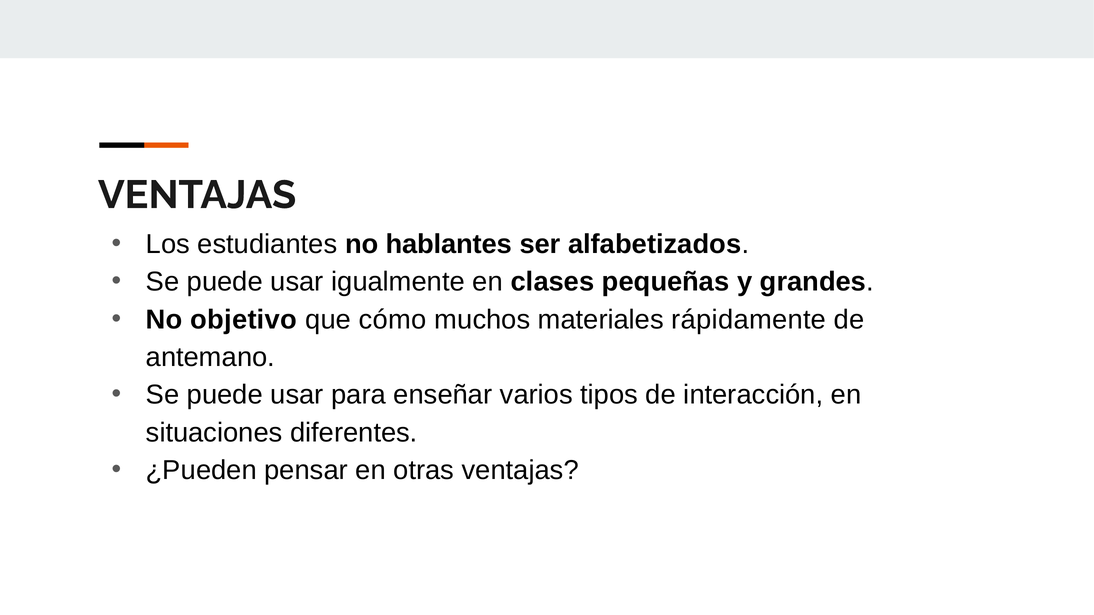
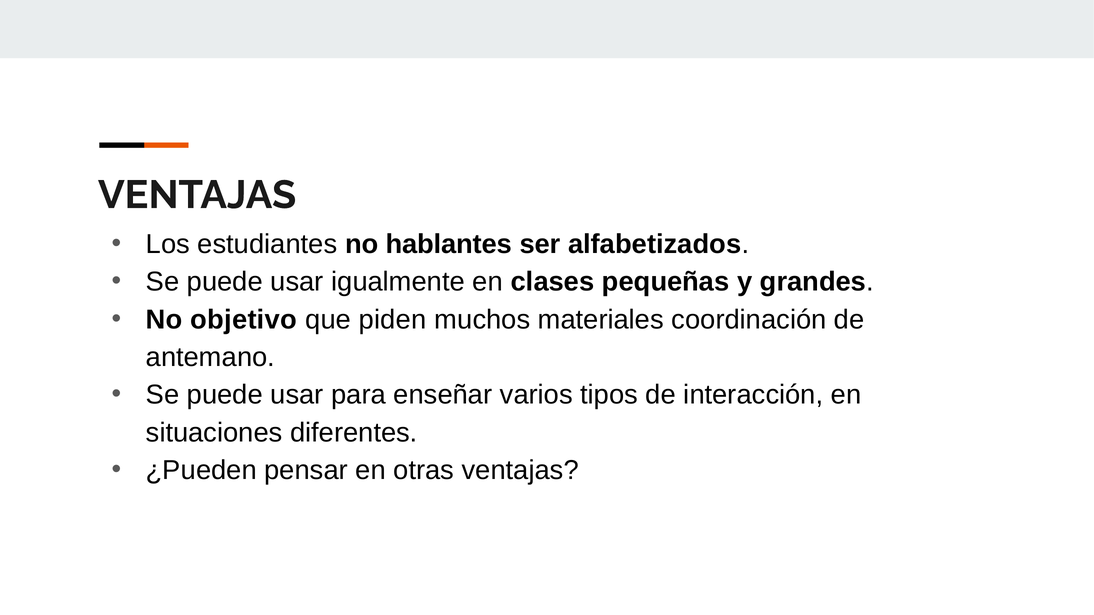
cómo: cómo -> piden (393, 320)
rápidamente: rápidamente -> coordinación (749, 320)
